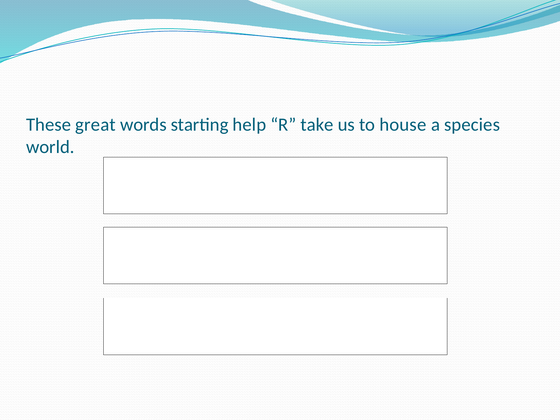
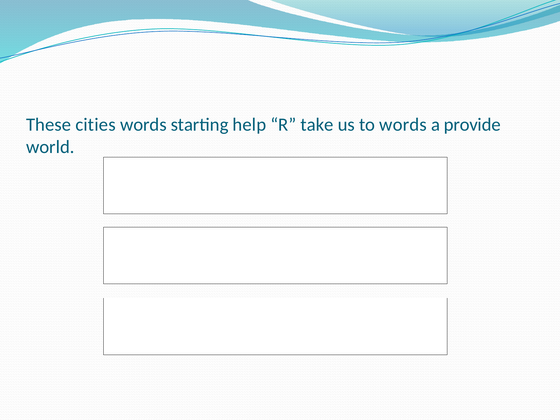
great: great -> cities (96, 125)
to house: house -> words (403, 125)
species: species -> provide (472, 125)
